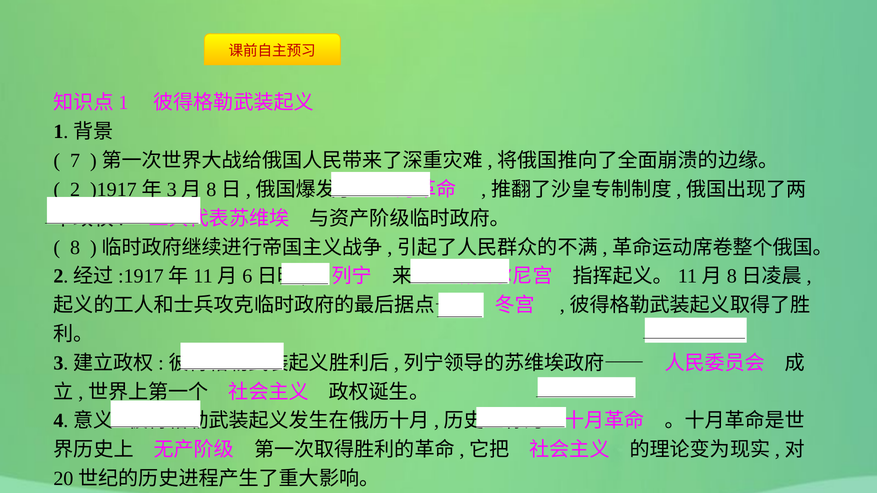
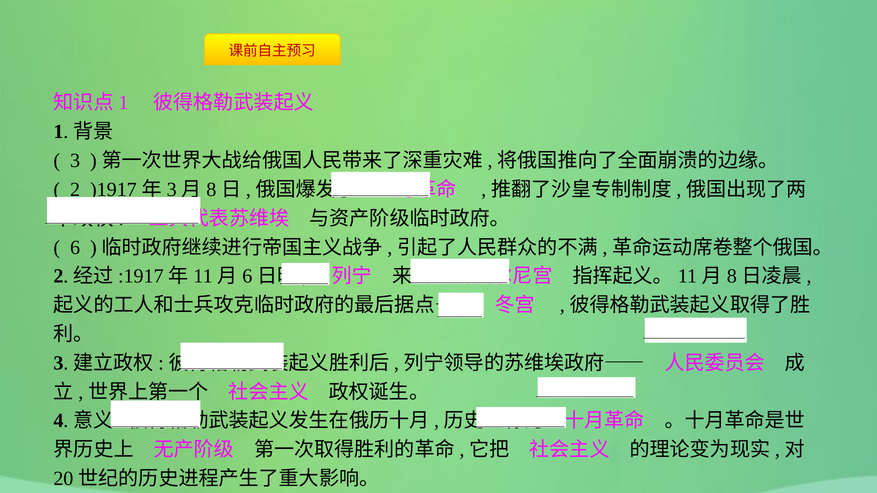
7: 7 -> 3 (75, 161)
8: 8 -> 6 (75, 248)
